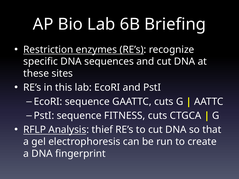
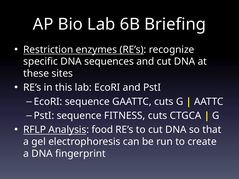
thief: thief -> food (102, 130)
